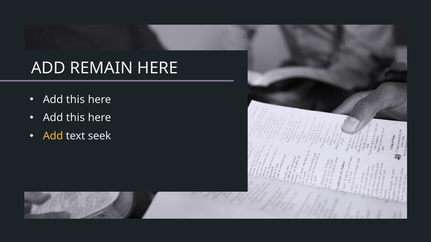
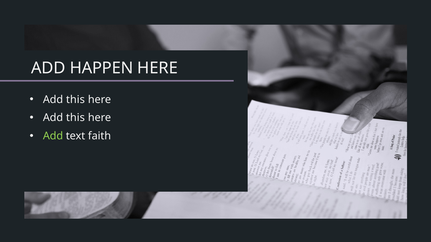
REMAIN: REMAIN -> HAPPEN (101, 68)
Add colour: yellow -> light green (53, 136)
seek: seek -> faith (100, 136)
